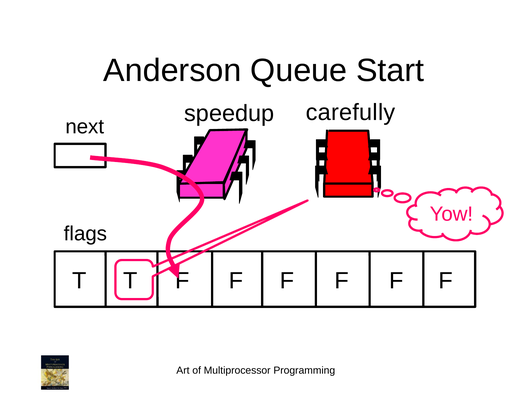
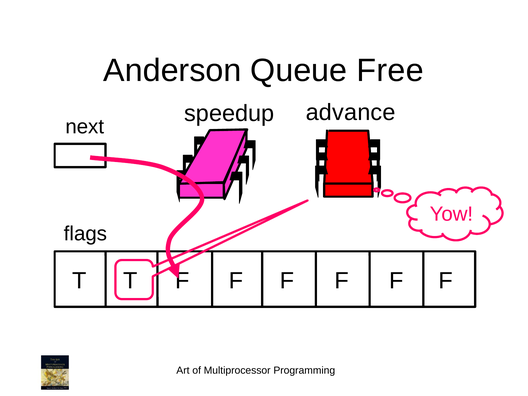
Start: Start -> Free (390, 70)
carefully: carefully -> advance (351, 112)
